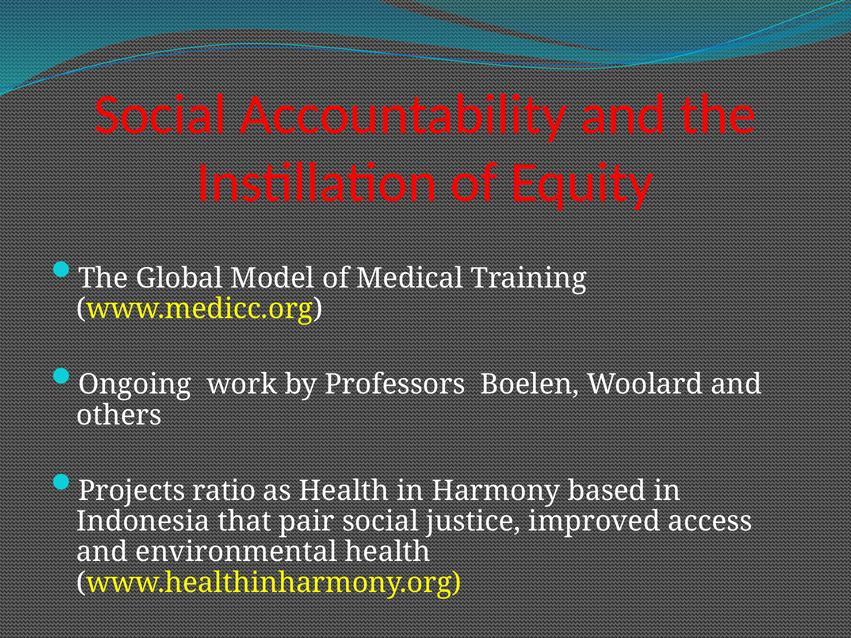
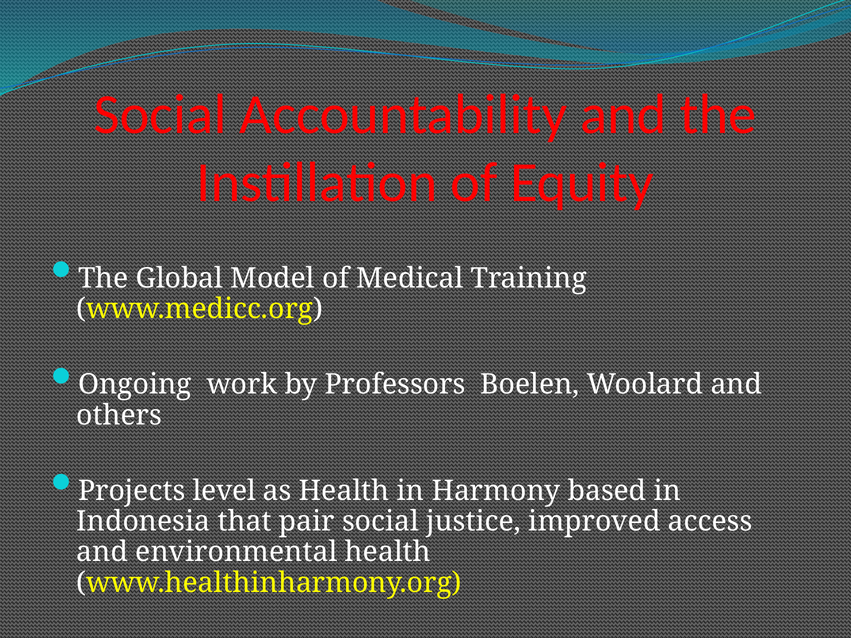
ratio: ratio -> level (224, 491)
